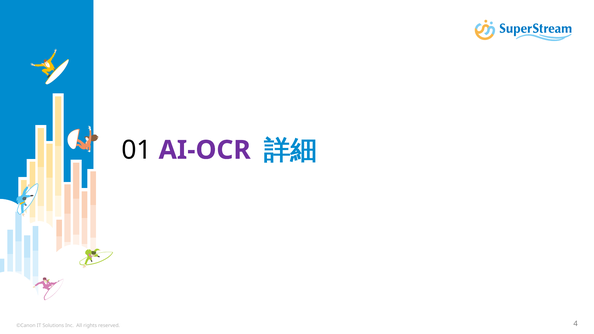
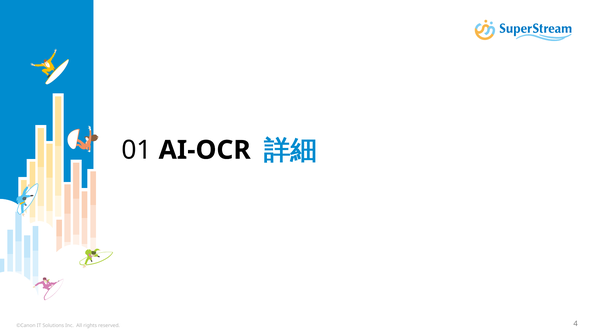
AI-OCR colour: purple -> black (205, 150)
